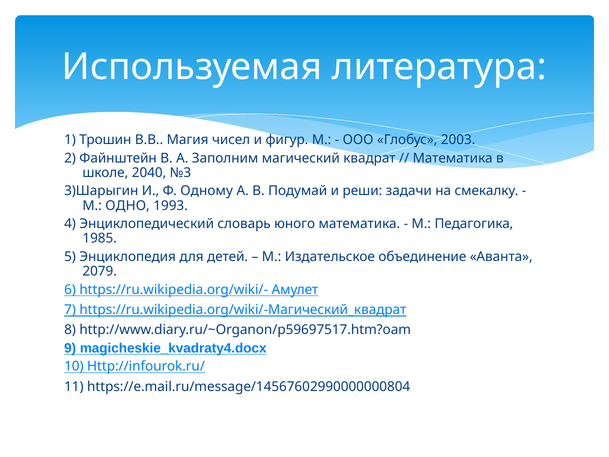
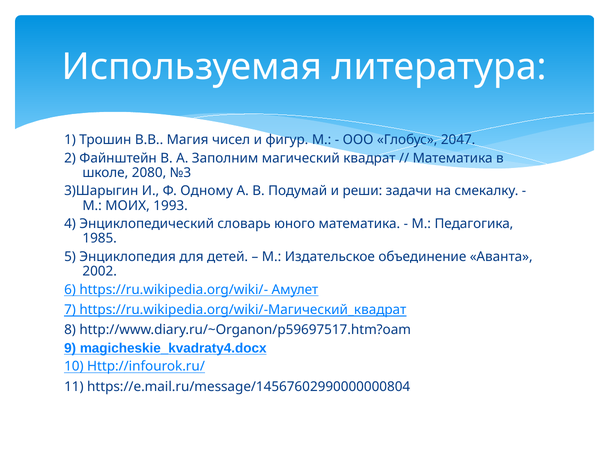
2003: 2003 -> 2047 (458, 140)
2040: 2040 -> 2080 (149, 173)
ОДНО: ОДНО -> МОИХ (128, 205)
2079: 2079 -> 2002 (100, 271)
